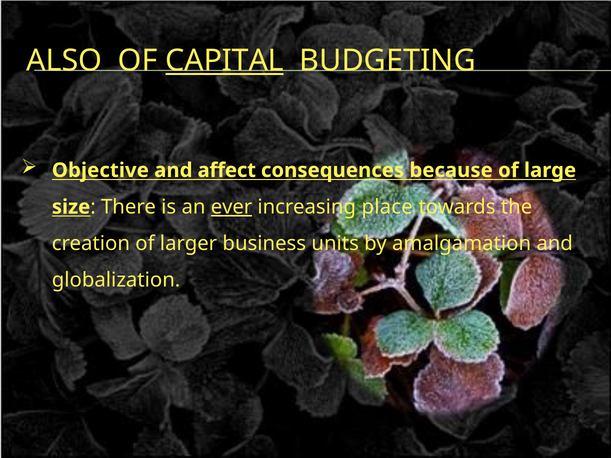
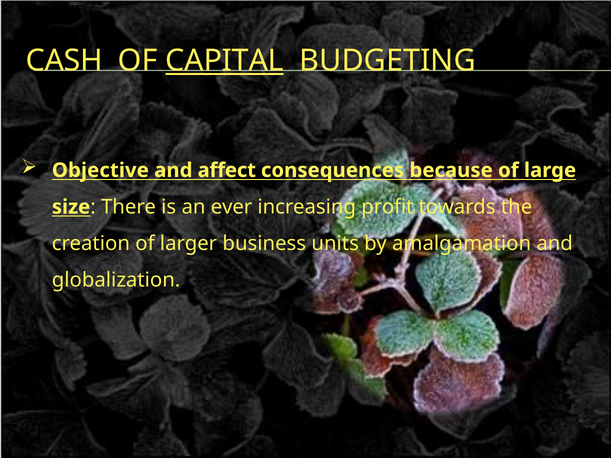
ALSO: ALSO -> CASH (64, 61)
ever underline: present -> none (231, 207)
place: place -> profit (387, 207)
